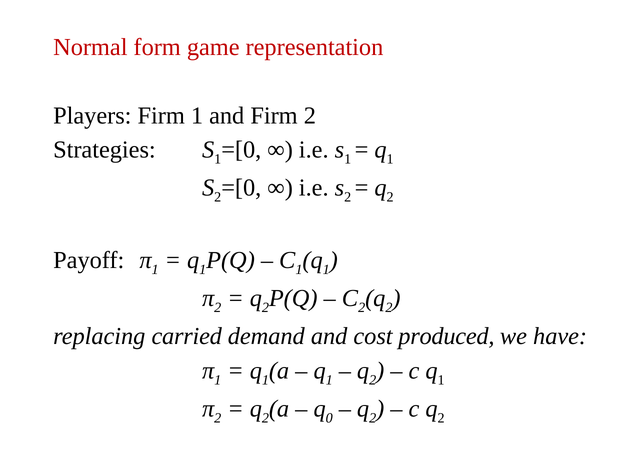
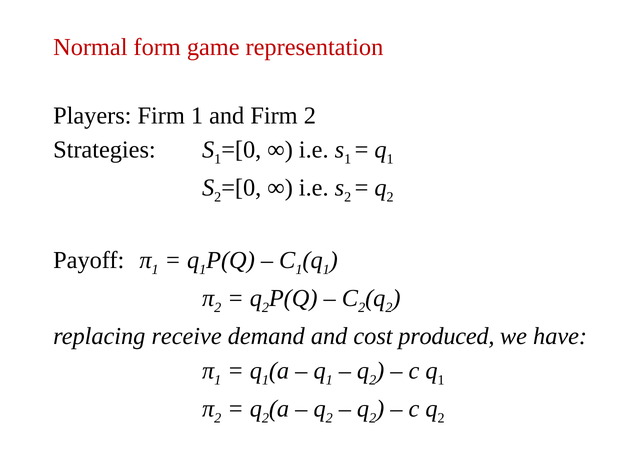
carried: carried -> receive (187, 337)
0: 0 -> 2 (329, 418)
